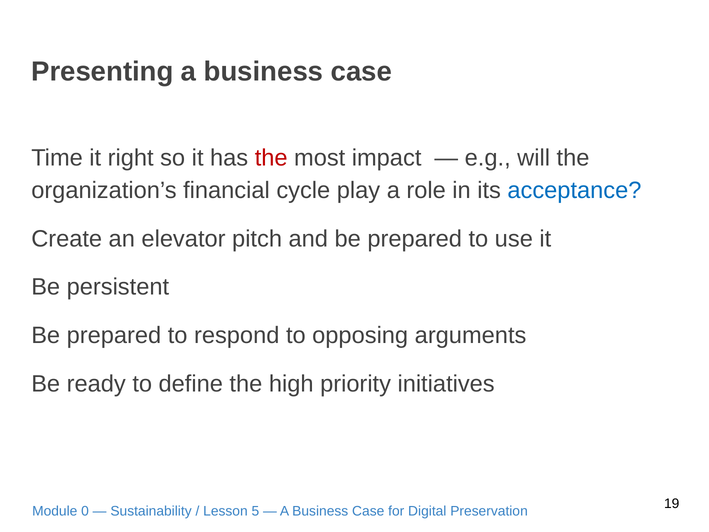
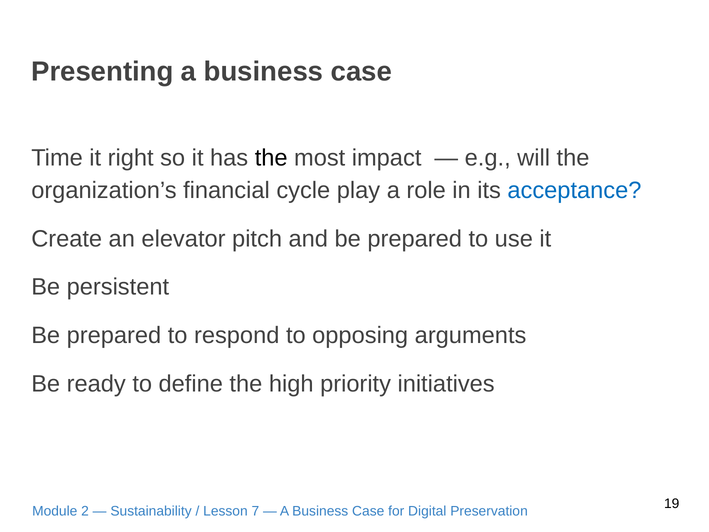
the colour: red -> black (271, 158)
0: 0 -> 2 (85, 511)
5: 5 -> 7 (255, 511)
